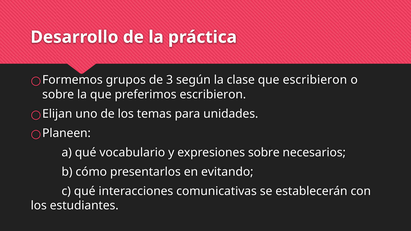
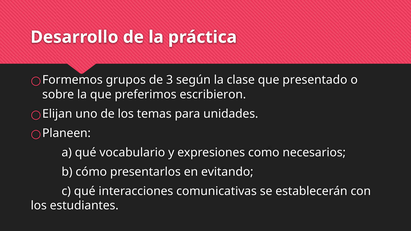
que escribieron: escribieron -> presentado (315, 80)
expresiones sobre: sobre -> como (264, 153)
